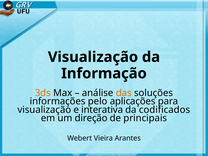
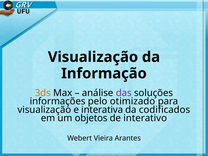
das colour: orange -> purple (124, 93)
aplicações: aplicações -> otimizado (133, 101)
direção: direção -> objetos (91, 118)
principais: principais -> interativo (145, 118)
